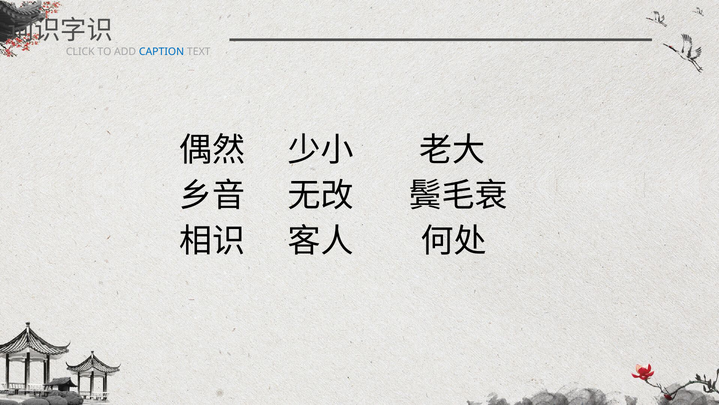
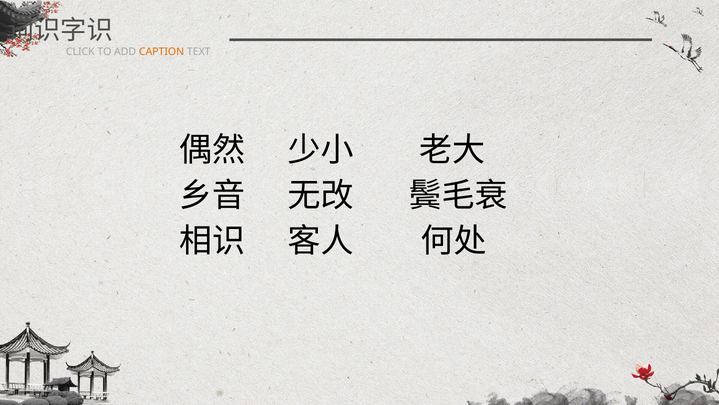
CAPTION colour: blue -> orange (162, 52)
